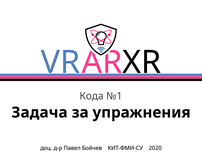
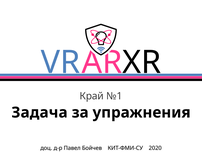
Кода: Кода -> Край (92, 96)
